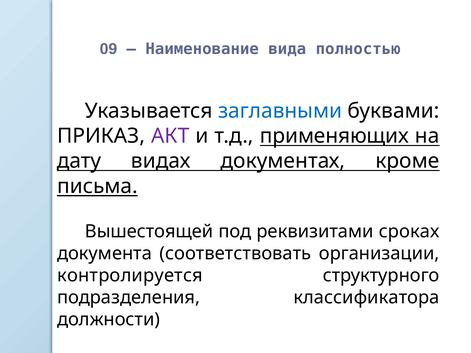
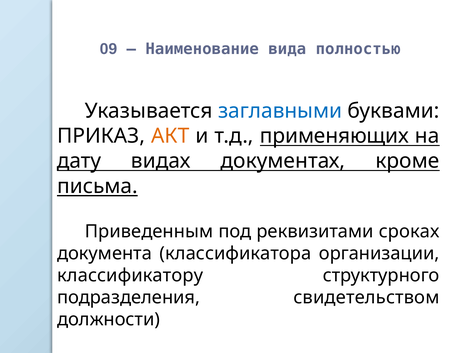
АКТ colour: purple -> orange (170, 136)
Вышестоящей: Вышестоящей -> Приведенным (149, 232)
соответствовать: соответствовать -> классификатора (235, 254)
контролируется: контролируется -> классификатору (130, 276)
классификатора: классификатора -> свидетельством (366, 298)
